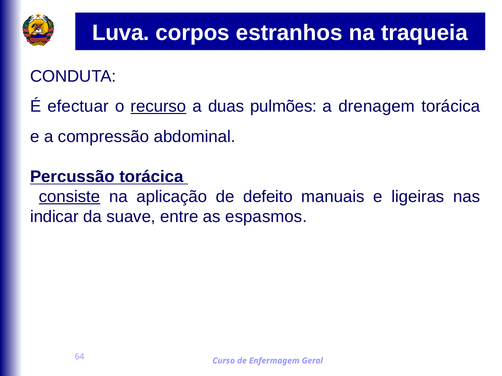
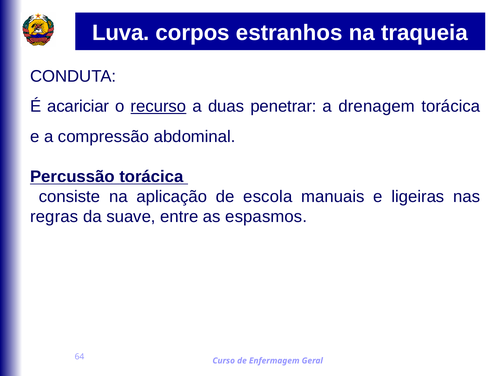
efectuar: efectuar -> acariciar (78, 107)
pulmões: pulmões -> penetrar (284, 107)
consiste underline: present -> none (70, 197)
defeito: defeito -> escola (268, 197)
indicar: indicar -> regras (54, 217)
